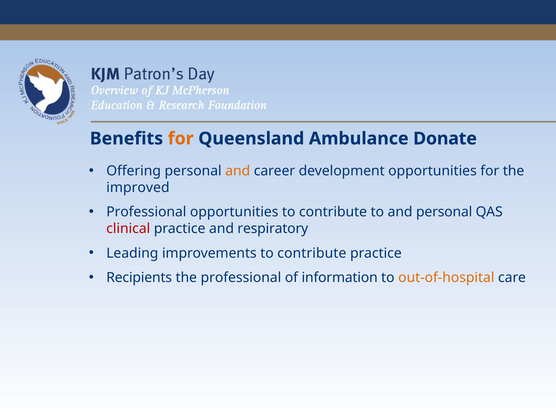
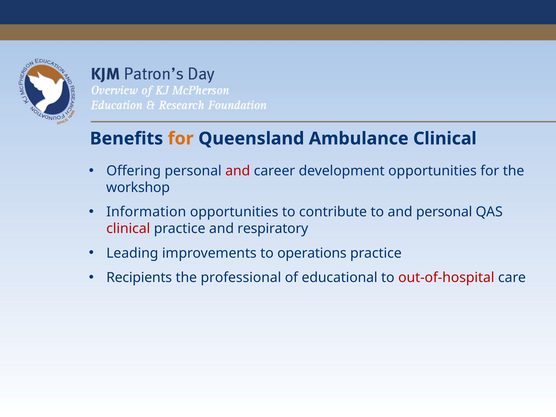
Ambulance Donate: Donate -> Clinical (445, 139)
and colour: orange -> red (238, 171)
improved: improved -> workshop (138, 188)
Professional: Professional -> Information (146, 212)
improvements to contribute: contribute -> operations (312, 253)
information: information -> educational (340, 278)
out-of-hospital colour: orange -> red (446, 278)
